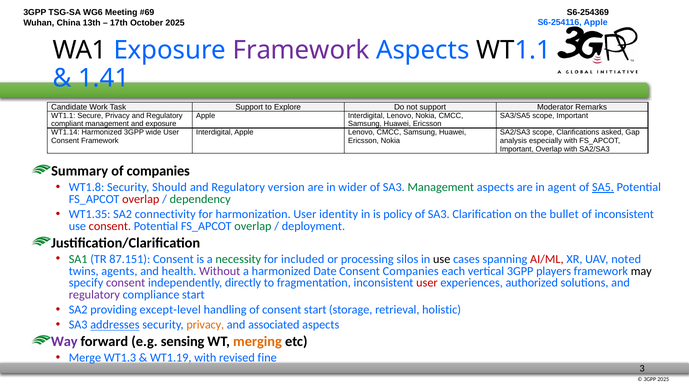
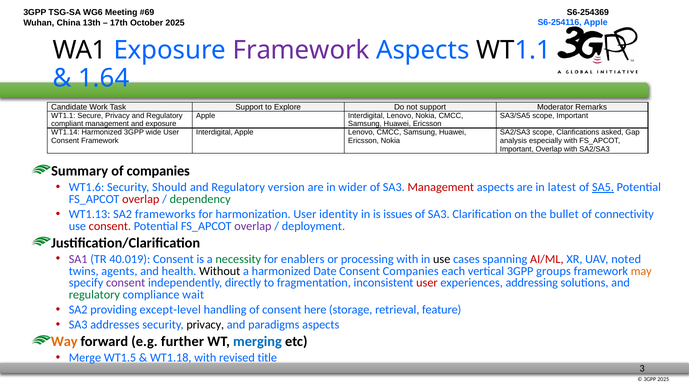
1.41: 1.41 -> 1.64 (104, 78)
WT1.8: WT1.8 -> WT1.6 (87, 187)
Management colour: green -> red (441, 187)
agent: agent -> latest (562, 187)
WT1.35: WT1.35 -> WT1.13 (90, 214)
connectivity: connectivity -> frameworks (165, 214)
policy: policy -> issues (398, 214)
of inconsistent: inconsistent -> connectivity (624, 214)
overlap colour: green -> purple (253, 226)
SA1 colour: green -> purple (78, 259)
87.151: 87.151 -> 40.019 (130, 259)
included: included -> enablers (303, 259)
processing silos: silos -> with (407, 259)
Without colour: purple -> black (220, 271)
players: players -> groups (554, 271)
may colour: black -> orange (641, 271)
authorized: authorized -> addressing (532, 283)
regulatory colour: purple -> green (94, 294)
compliance start: start -> wait (193, 294)
consent start: start -> here (315, 309)
holistic: holistic -> feature (442, 309)
addresses underline: present -> none (115, 325)
privacy colour: orange -> black (205, 325)
associated: associated -> paradigms (274, 325)
Way colour: purple -> orange (64, 341)
sensing: sensing -> further (182, 341)
merging colour: orange -> blue (257, 341)
WT1.3: WT1.3 -> WT1.5 (120, 357)
WT1.19: WT1.19 -> WT1.18 (171, 357)
fine: fine -> title (267, 357)
